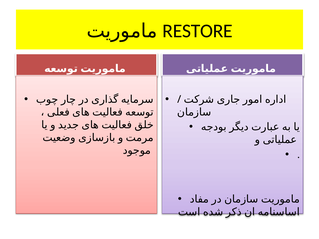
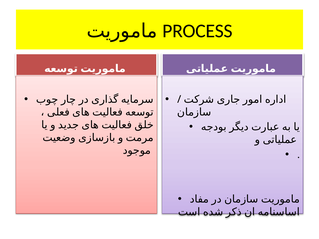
RESTORE: RESTORE -> PROCESS (198, 31)
